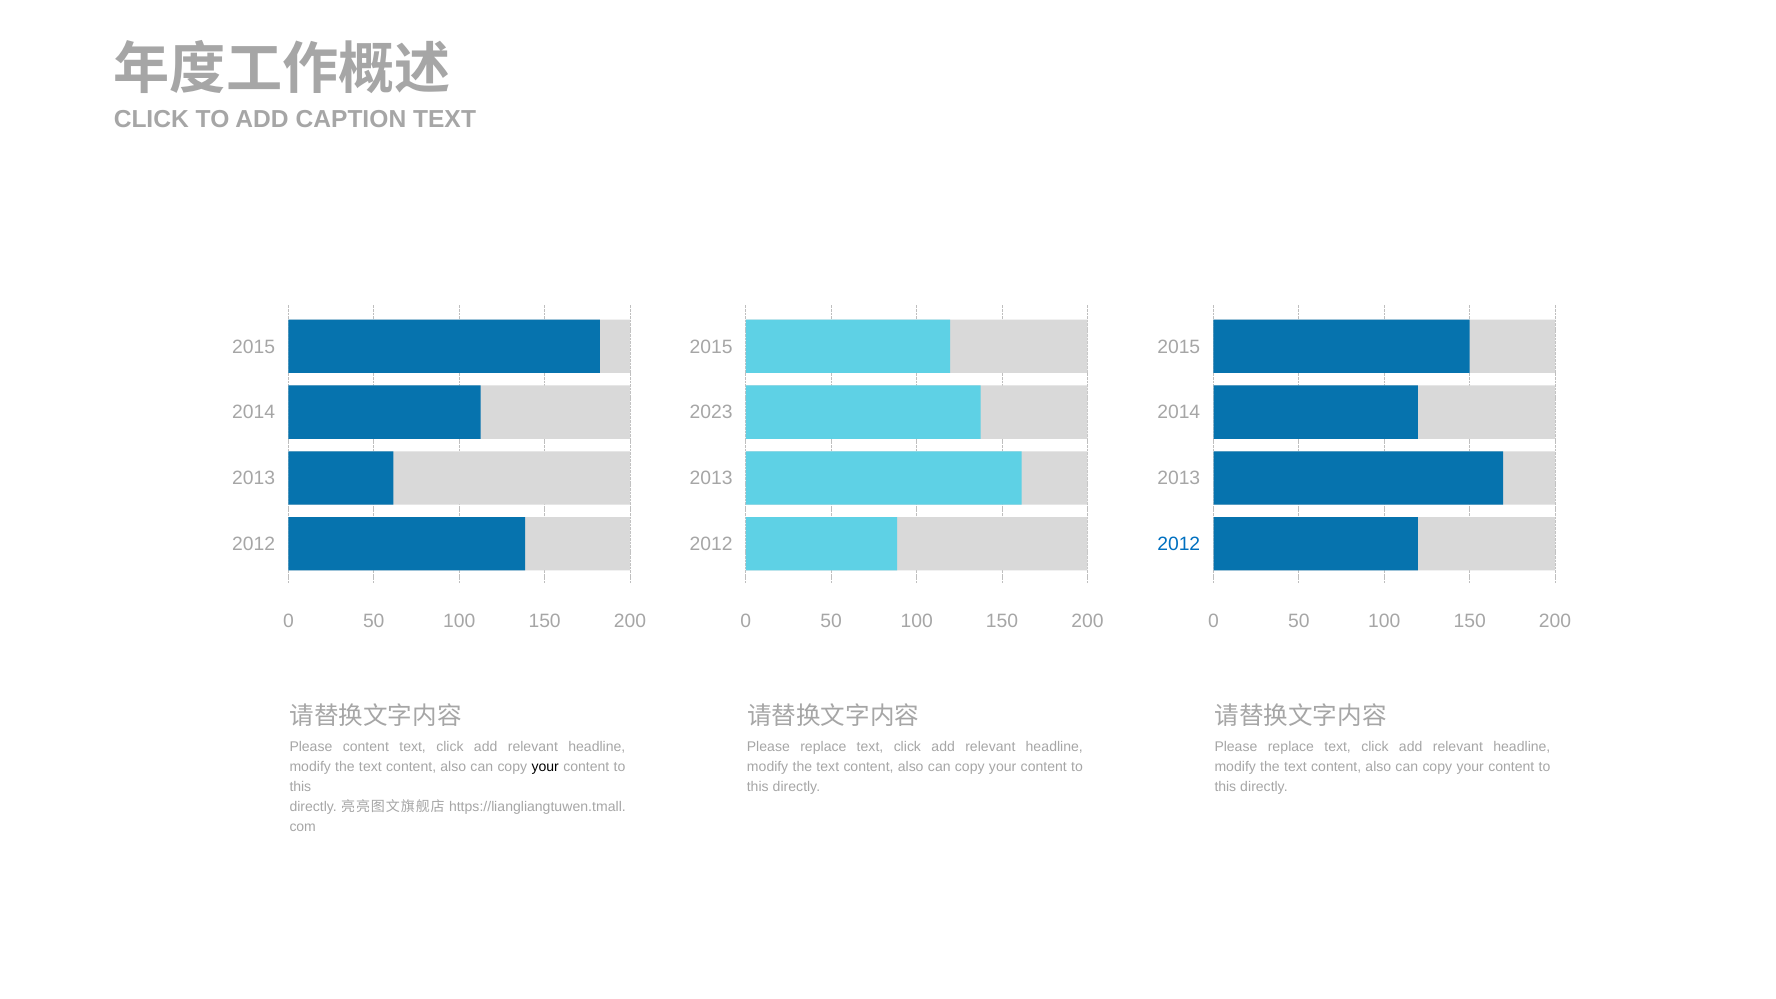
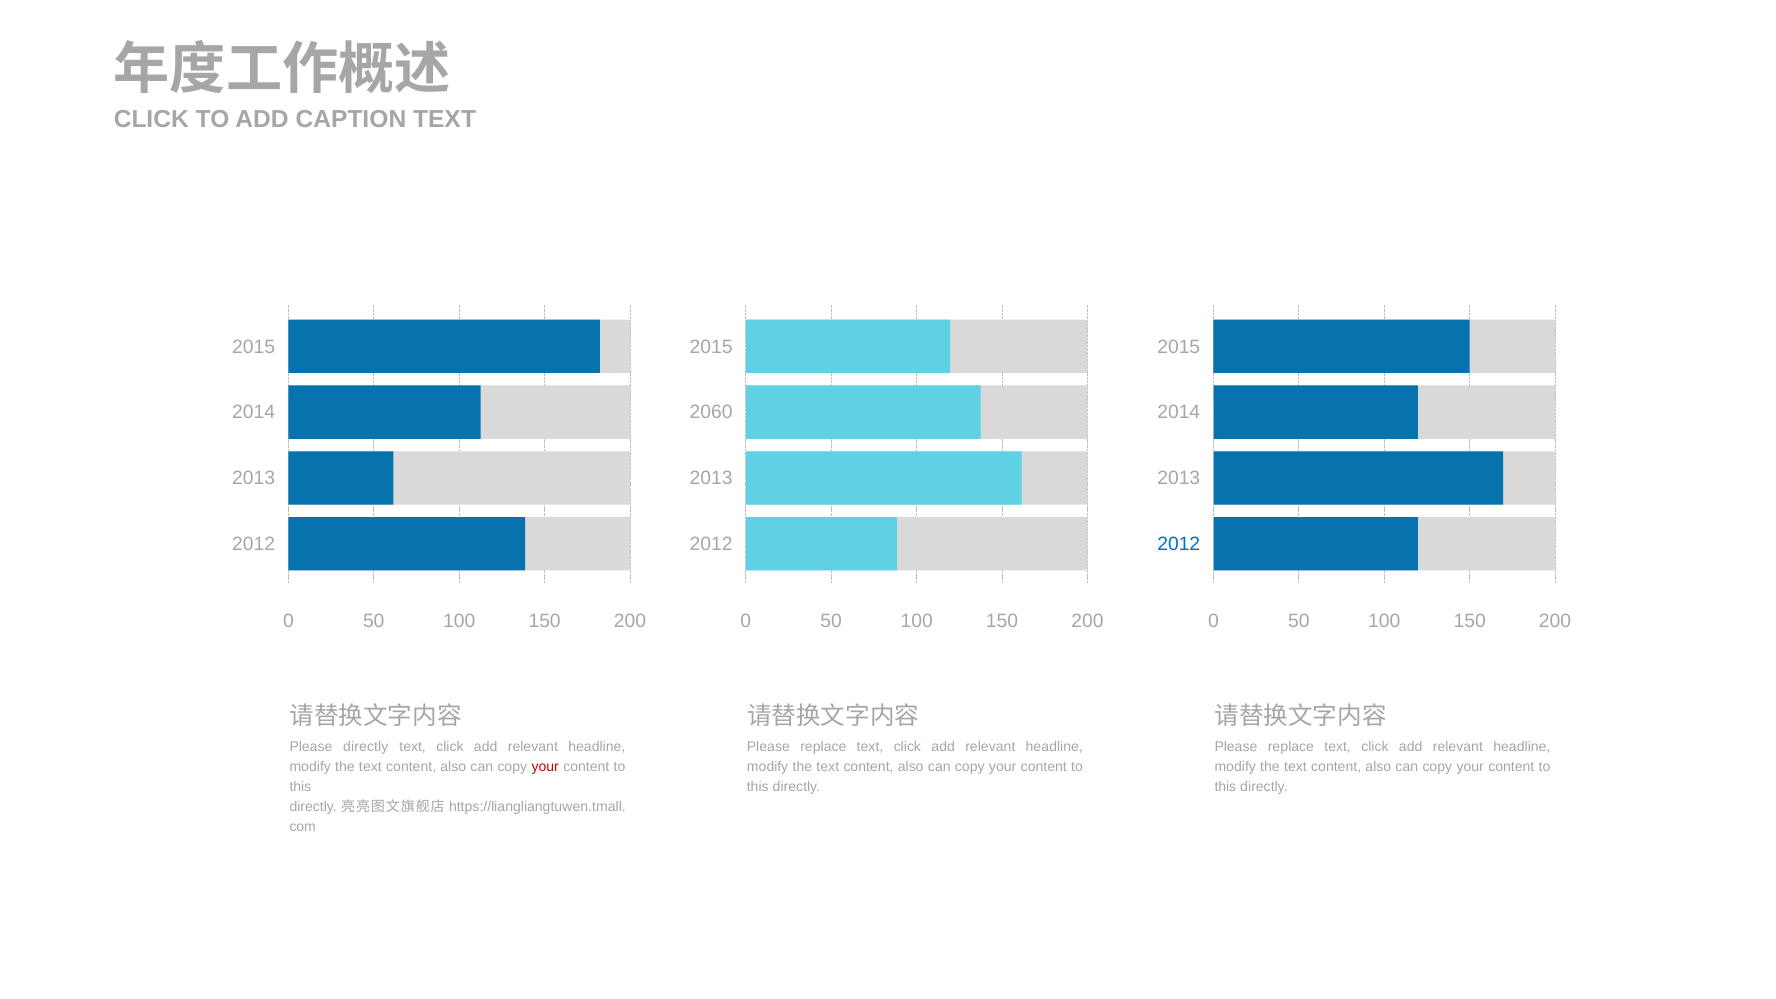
2023: 2023 -> 2060 (711, 413)
Please content: content -> directly (366, 747)
your colour: black -> red (545, 767)
